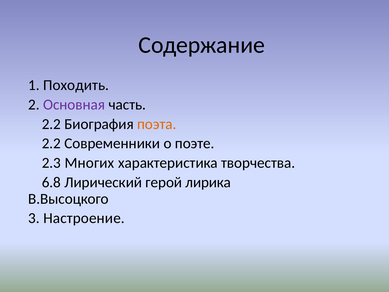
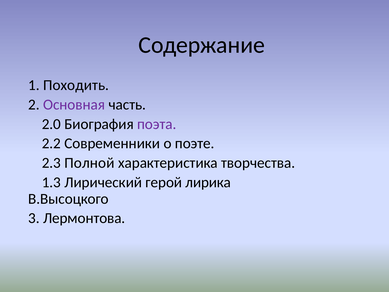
2.2: 2.2 -> 2.0 (51, 124)
поэта colour: orange -> purple (157, 124)
Многих: Многих -> Полной (89, 163)
6.8: 6.8 -> 1.3 (51, 182)
Настроение: Настроение -> Лермонтова (84, 218)
